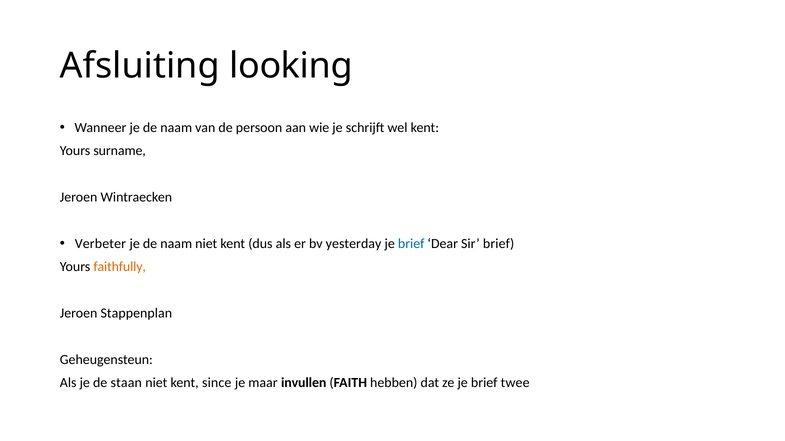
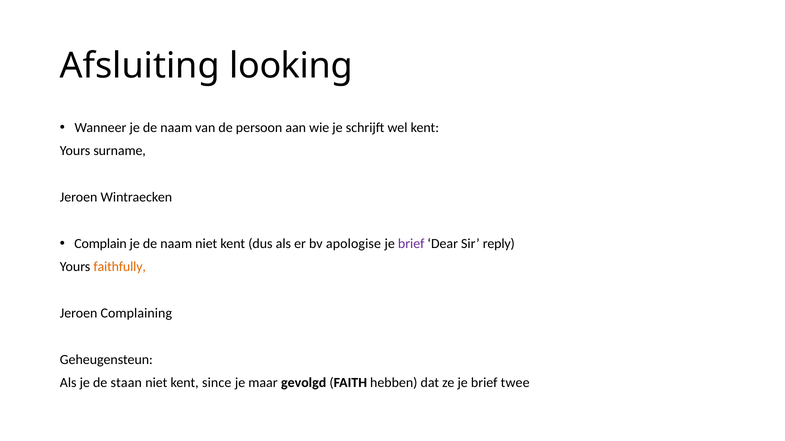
Verbeter: Verbeter -> Complain (101, 244)
yesterday: yesterday -> apologise (353, 244)
brief colour: blue -> purple (411, 244)
Sir brief: brief -> reply (499, 244)
Stappenplan: Stappenplan -> Complaining (136, 314)
invullen: invullen -> gevolgd (304, 383)
